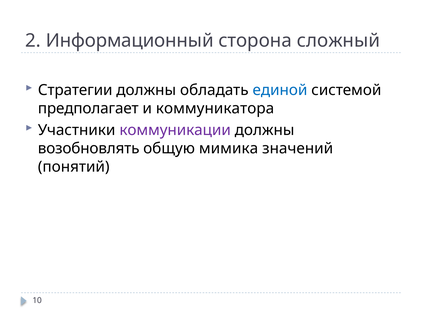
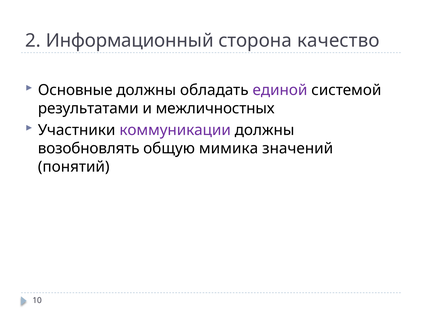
сложный: сложный -> качество (338, 41)
Стратегии: Стратегии -> Основные (75, 90)
единой colour: blue -> purple (280, 90)
предполагает: предполагает -> результатами (88, 109)
коммуникатора: коммуникатора -> межличностных (215, 109)
